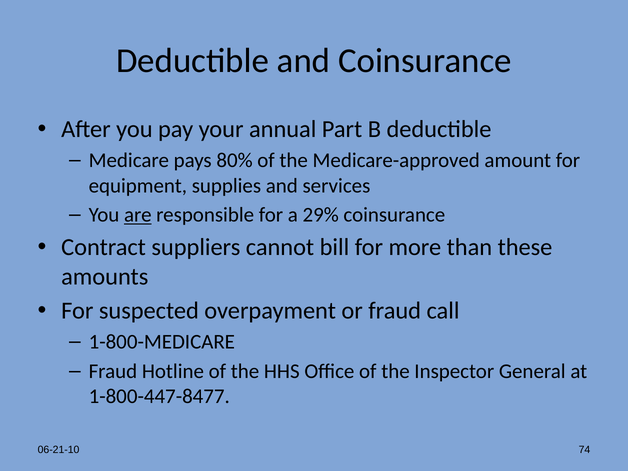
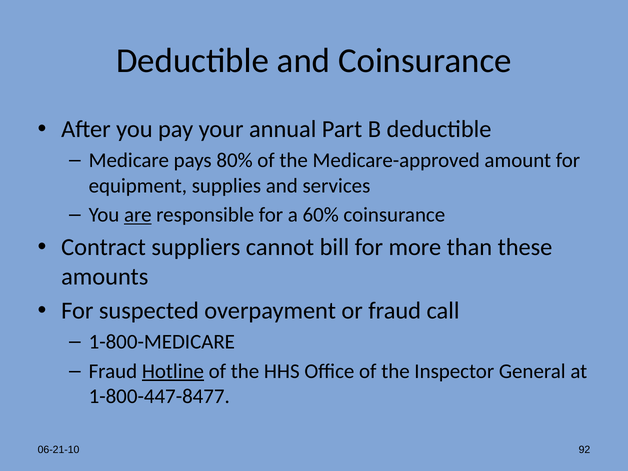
29%: 29% -> 60% (321, 215)
Hotline underline: none -> present (173, 371)
74: 74 -> 92 (584, 450)
